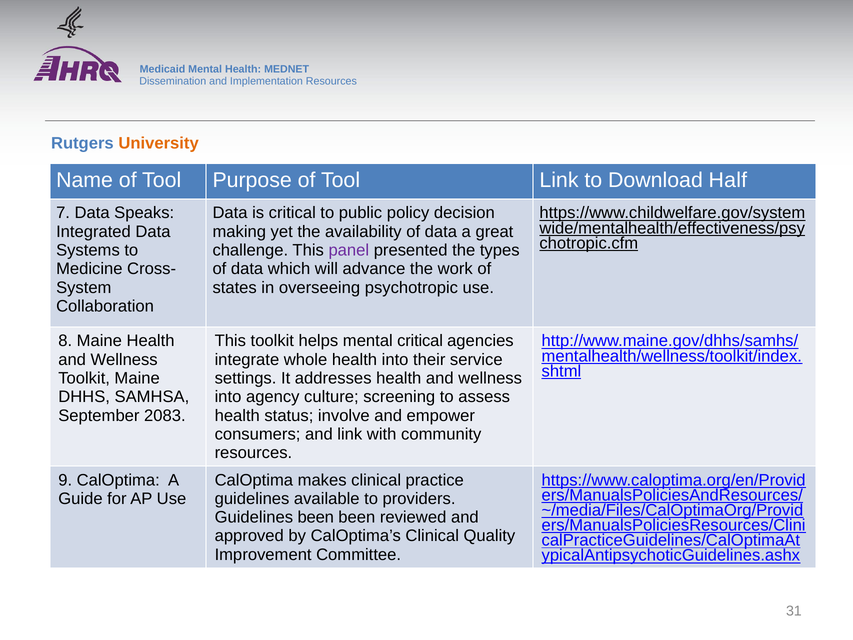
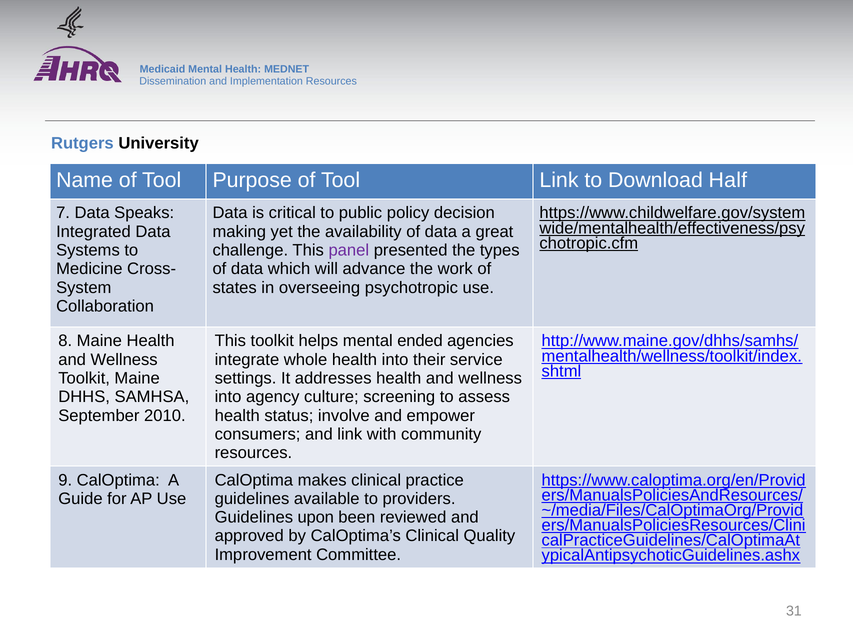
University colour: orange -> black (159, 143)
mental critical: critical -> ended (420, 341)
2083: 2083 -> 2010 (165, 415)
Guidelines been: been -> upon (316, 517)
